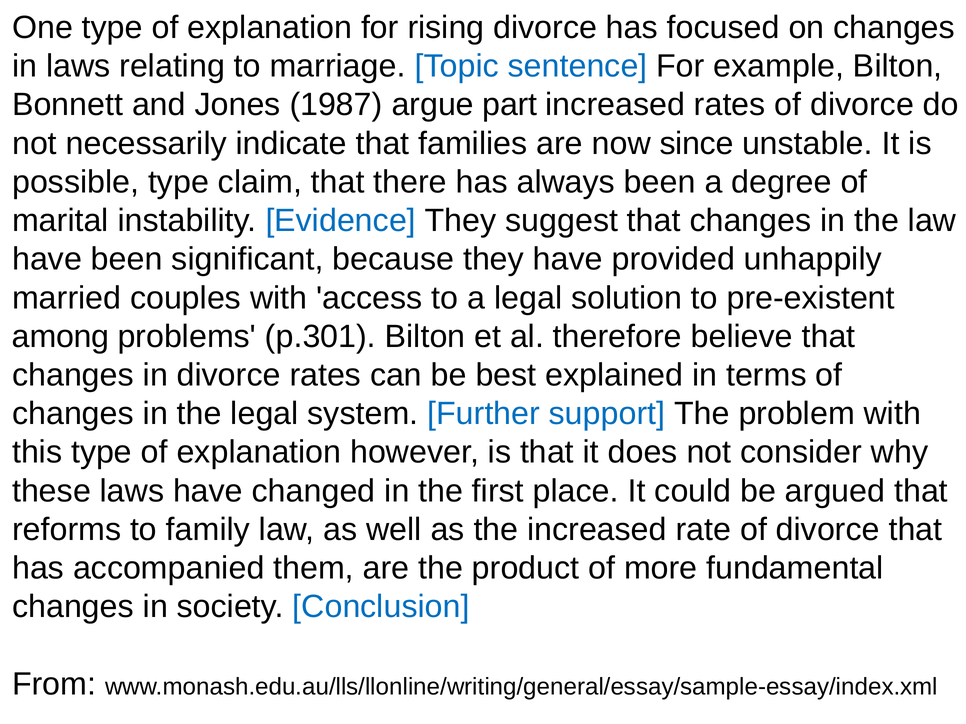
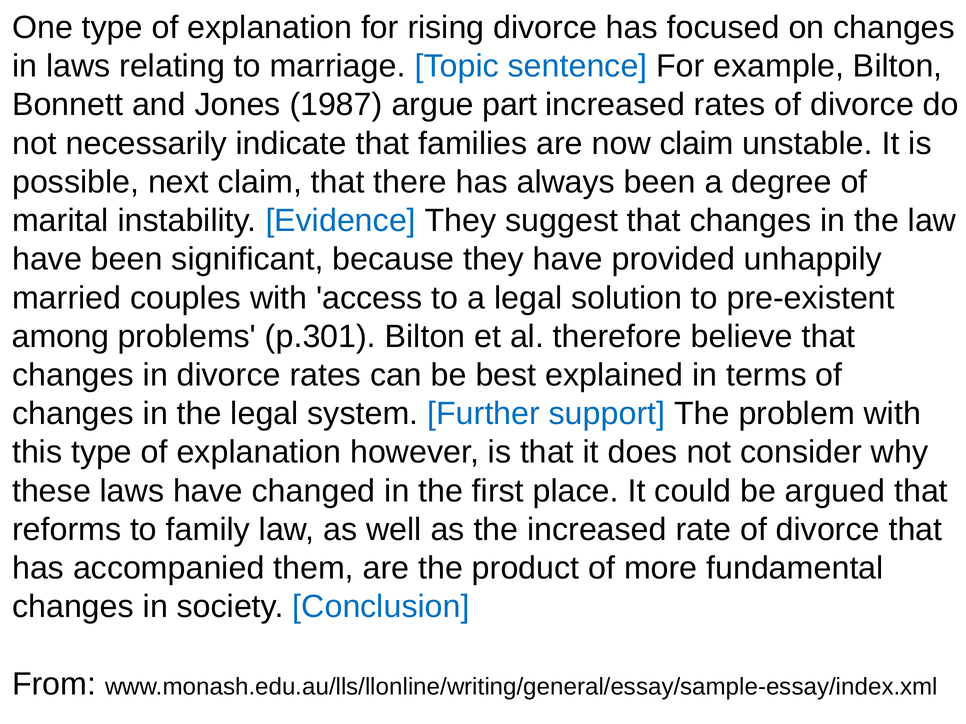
now since: since -> claim (697, 144)
possible type: type -> next (178, 182)
